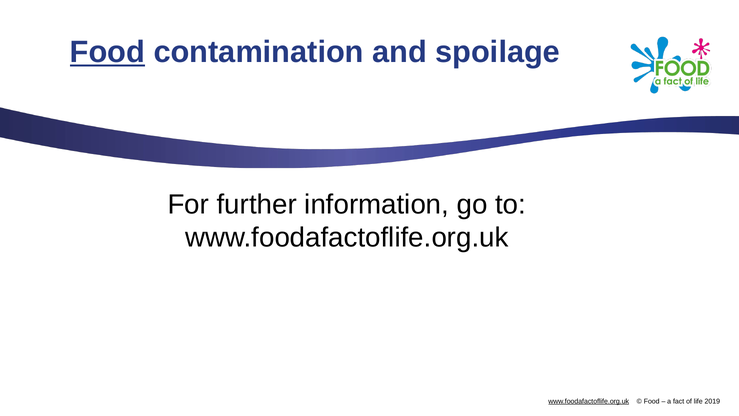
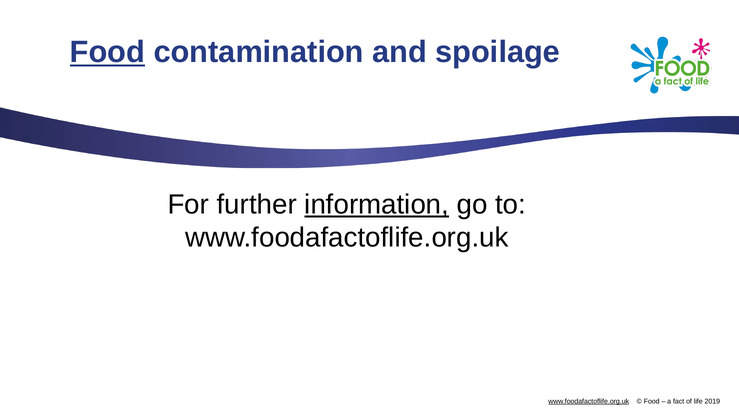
information underline: none -> present (377, 204)
